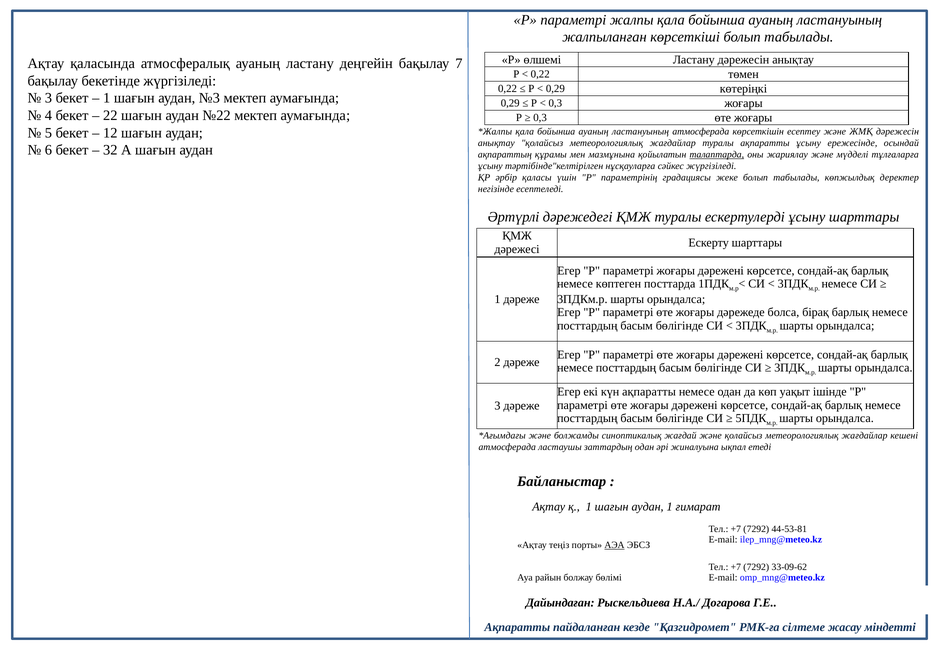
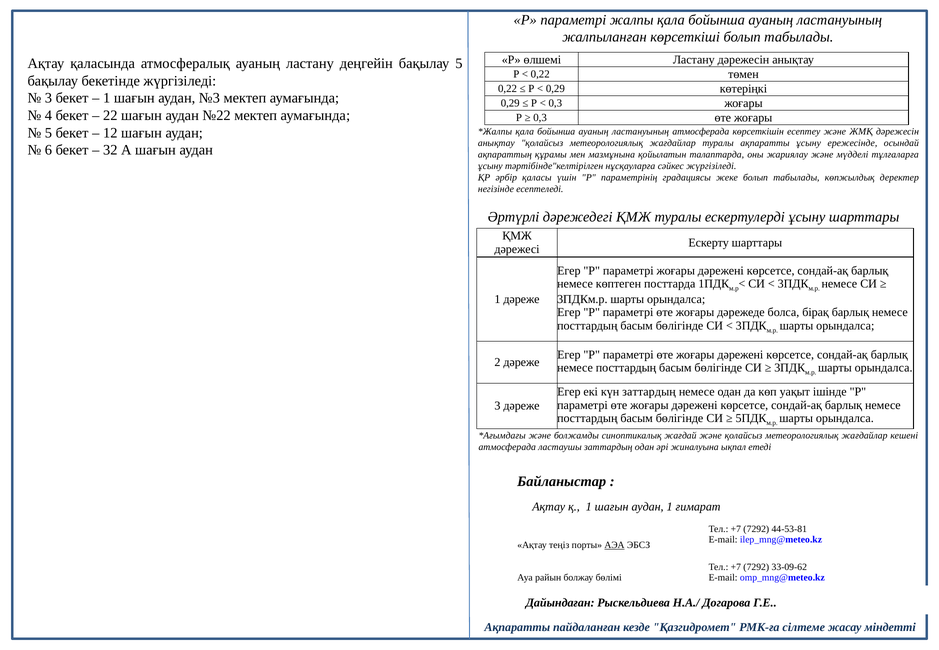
бақылау 7: 7 -> 5 (459, 64)
талаптарда underline: present -> none (717, 155)
күн ақпаратты: ақпаратты -> заттардың (649, 392)
